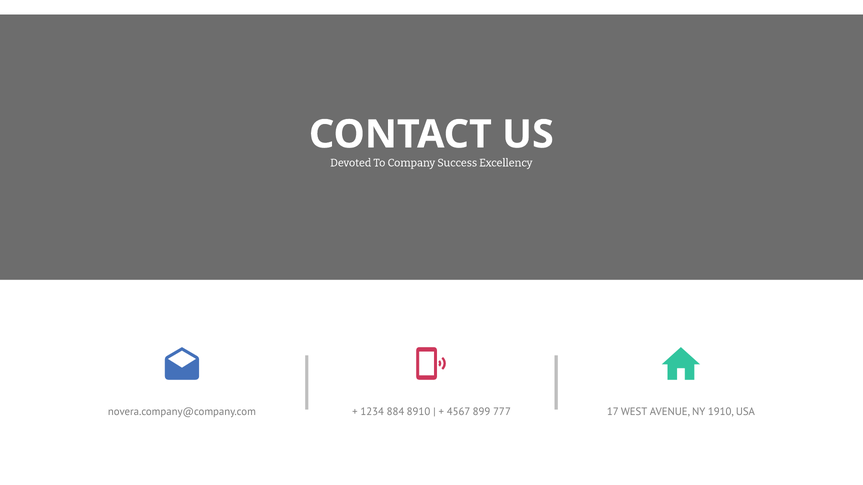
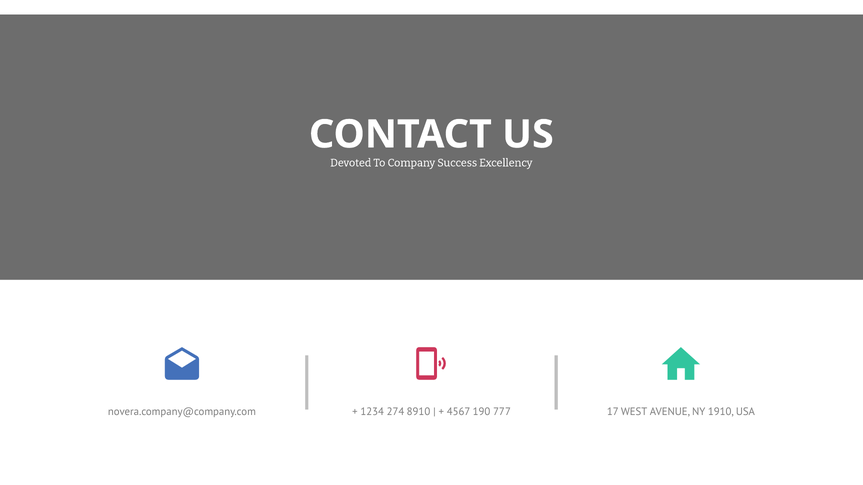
884: 884 -> 274 (396, 412)
899: 899 -> 190 (481, 412)
